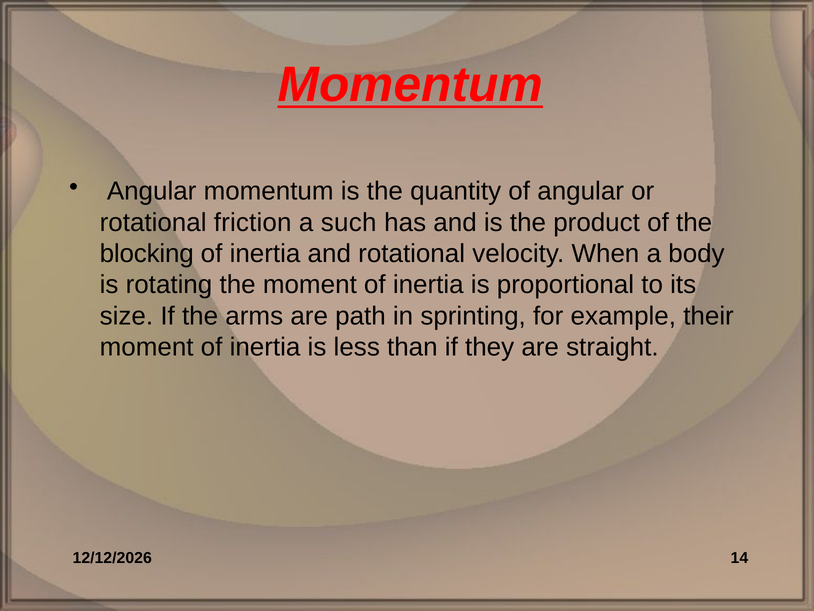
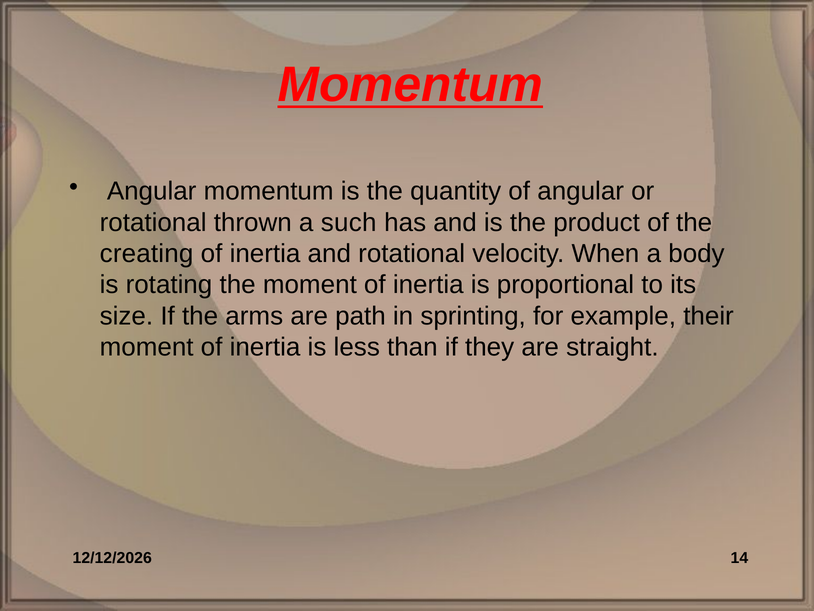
friction: friction -> thrown (253, 222)
blocking: blocking -> creating (147, 253)
